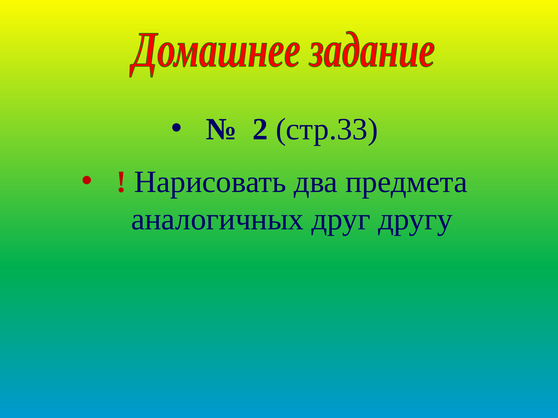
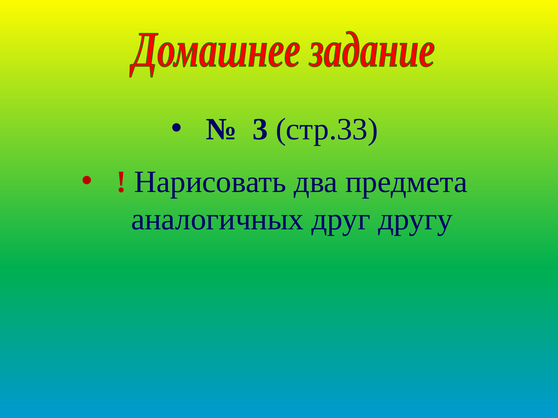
2: 2 -> 3 (260, 129)
